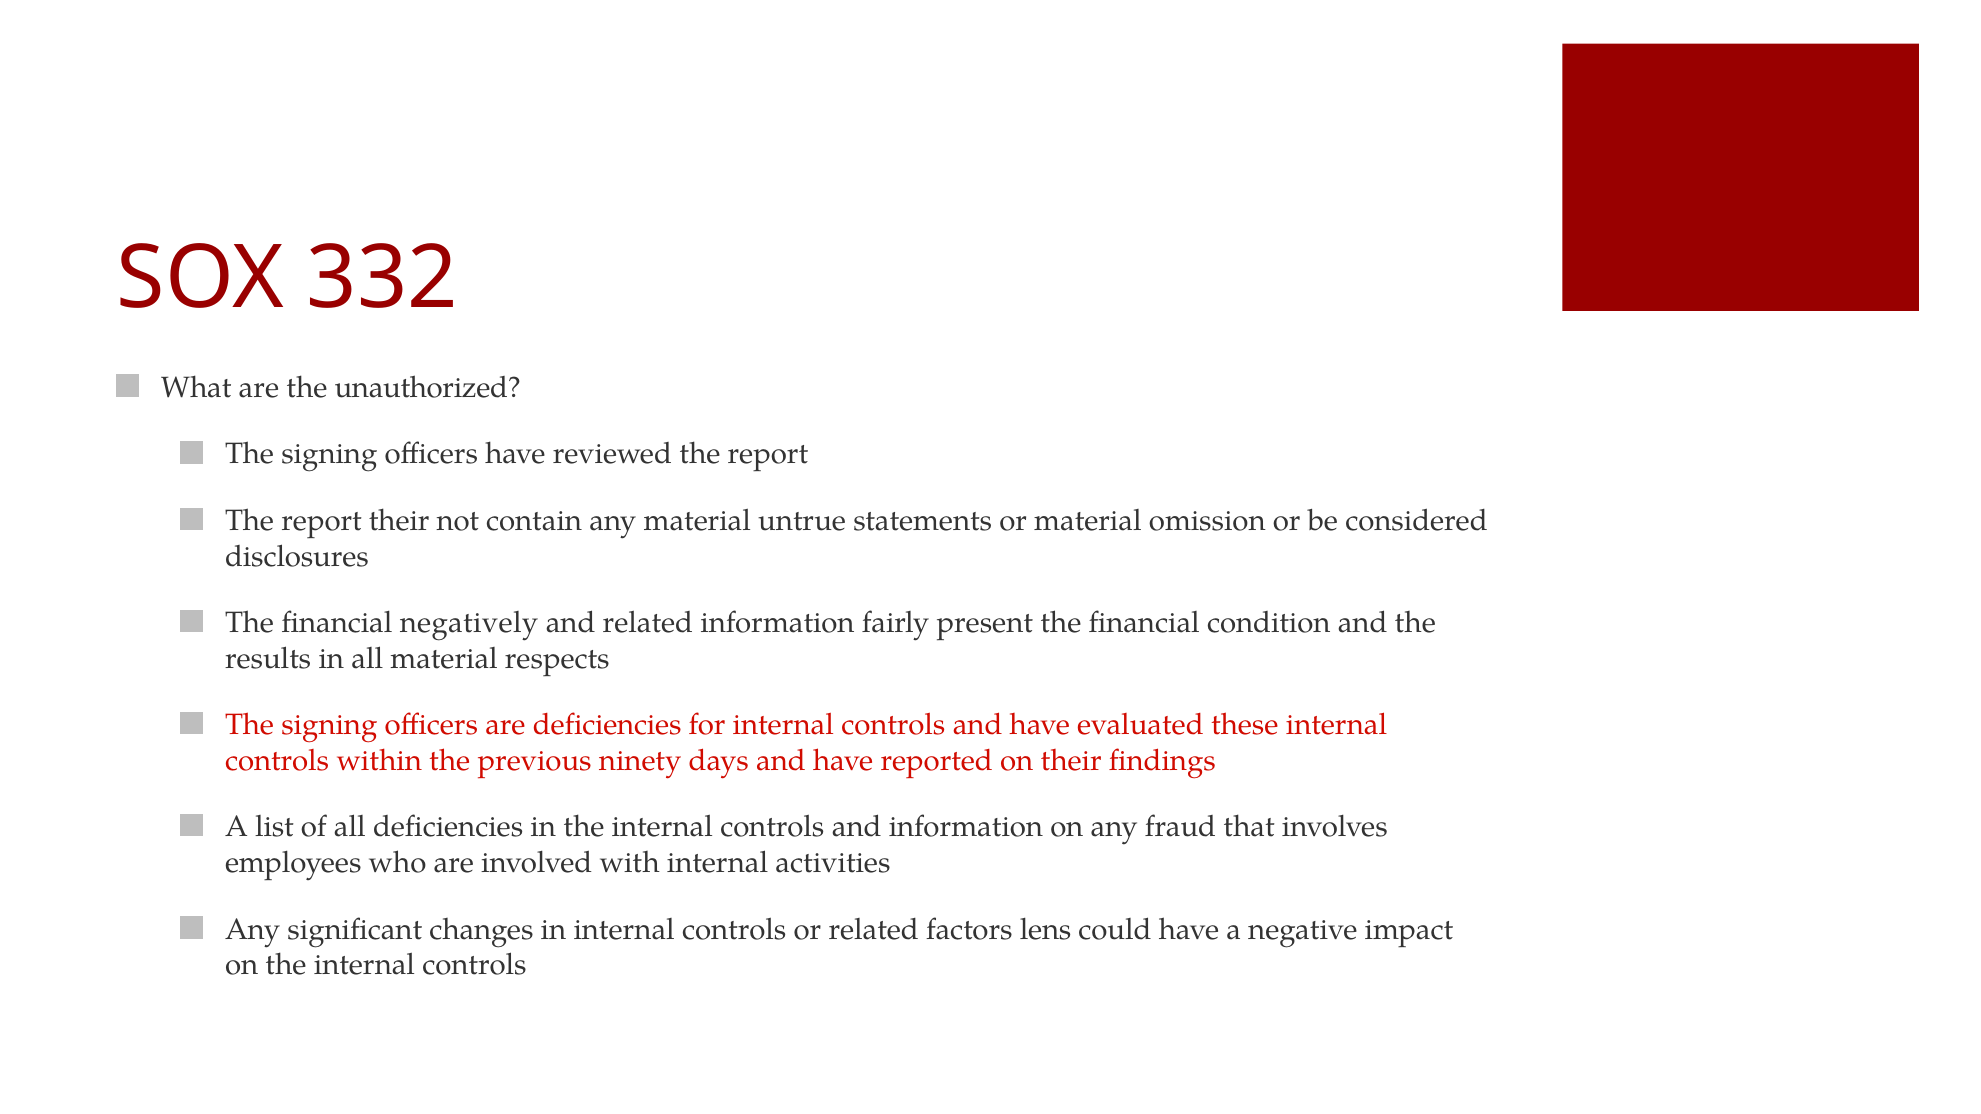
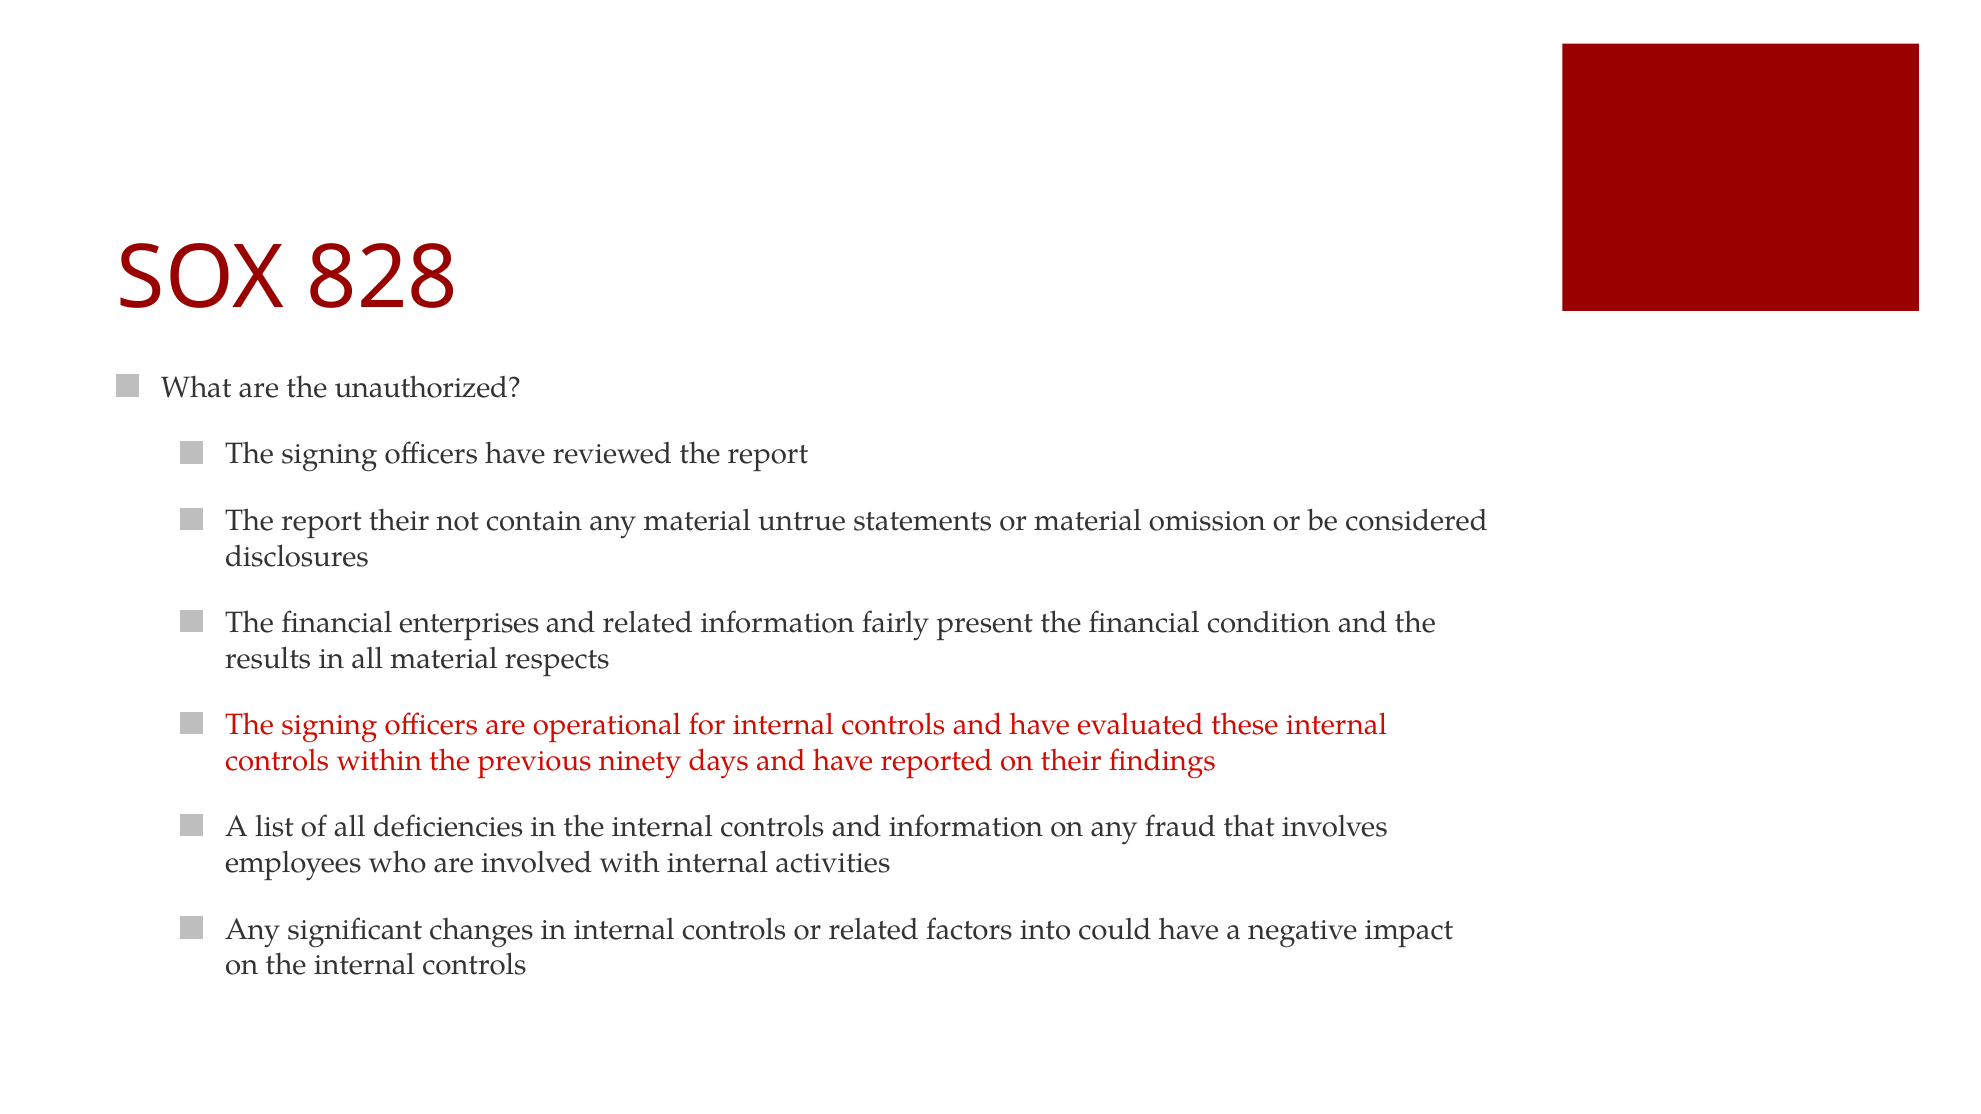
332: 332 -> 828 (382, 279)
negatively: negatively -> enterprises (469, 623)
are deficiencies: deficiencies -> operational (607, 725)
lens: lens -> into (1045, 930)
